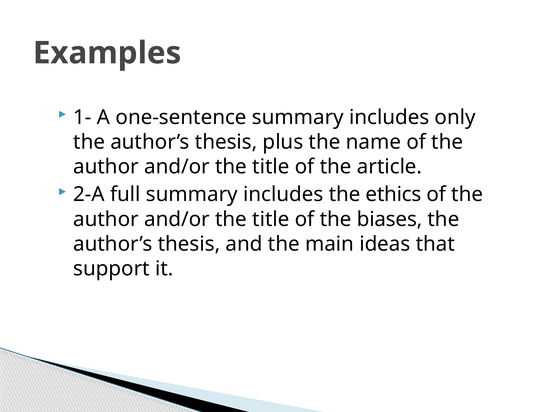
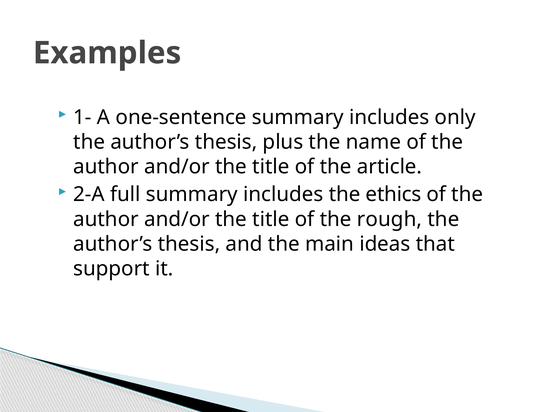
biases: biases -> rough (389, 220)
